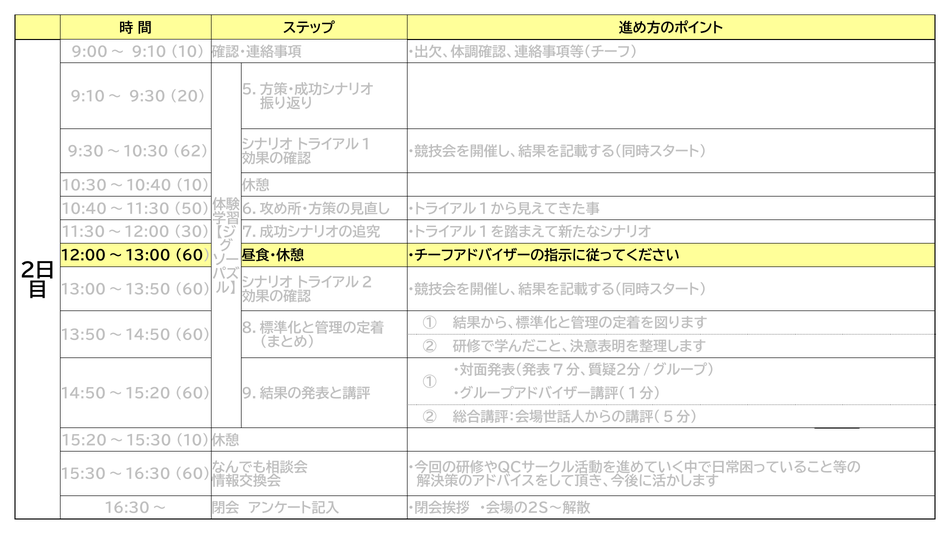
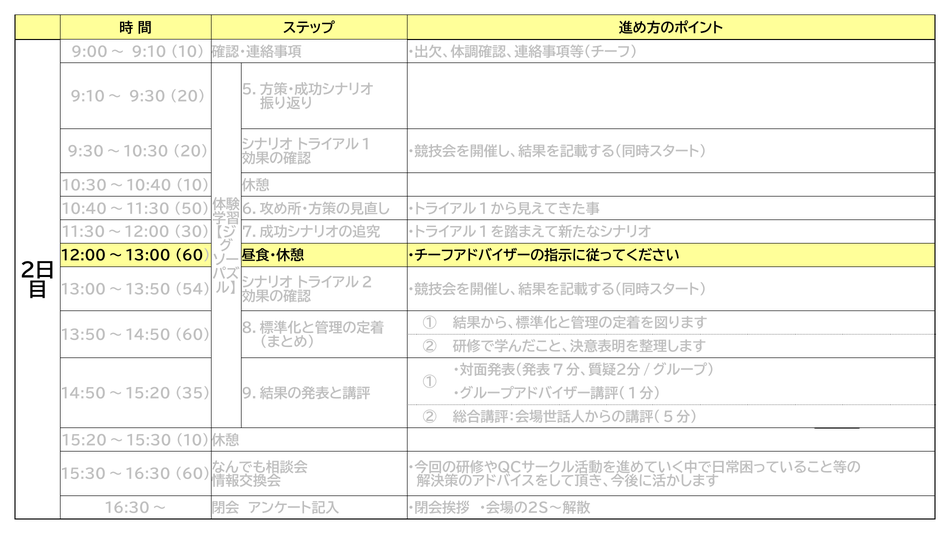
9:30～10:30 62: 62 -> 20 (191, 152)
13:00～13:50 60: 60 -> 54 (193, 290)
14:50～15:20 60: 60 -> 35 (193, 394)
